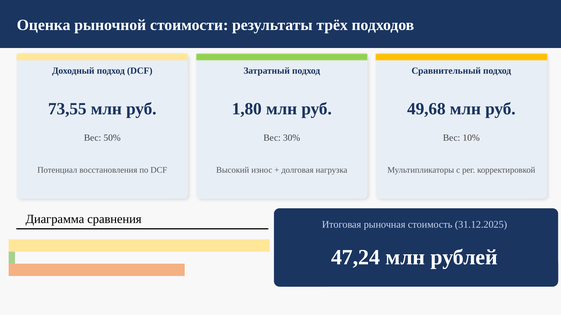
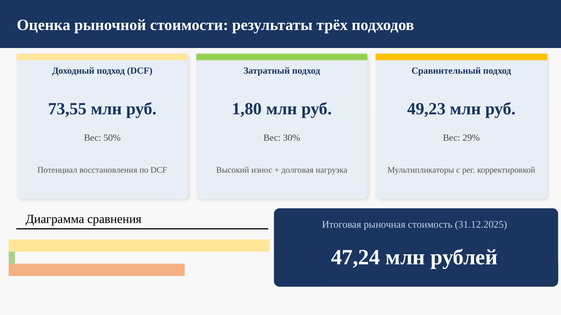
49,68: 49,68 -> 49,23 (426, 109)
10%: 10% -> 29% (471, 138)
